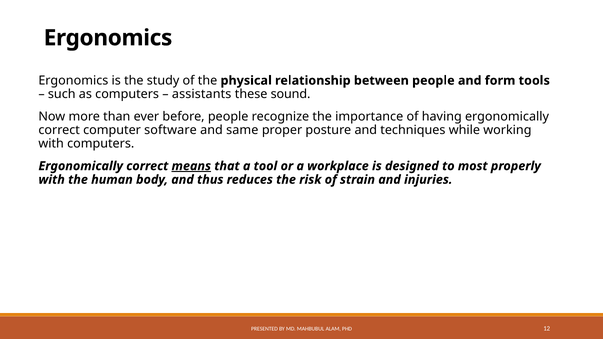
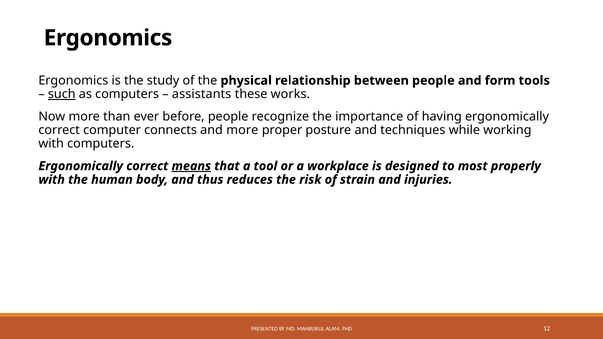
such underline: none -> present (62, 94)
sound: sound -> works (290, 94)
software: software -> connects (171, 130)
and same: same -> more (242, 130)
